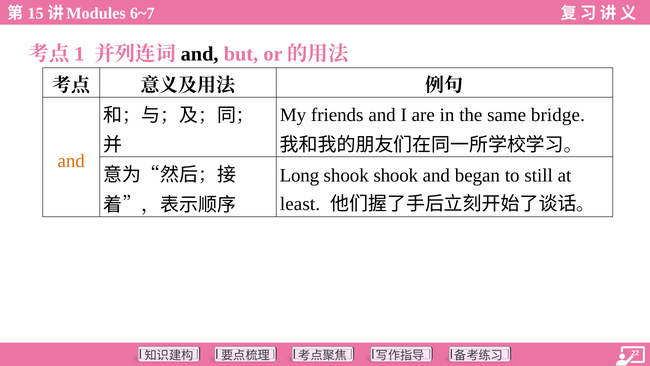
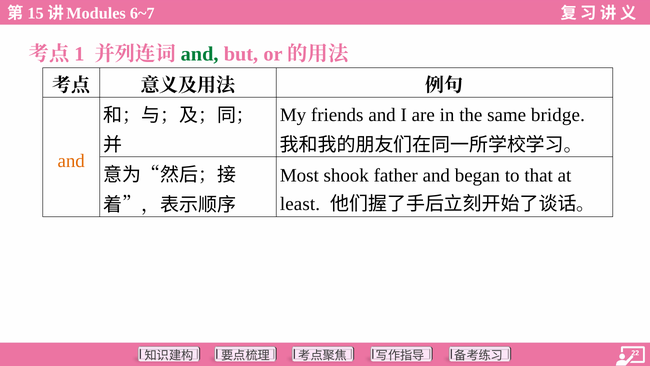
and colour: black -> green (200, 54)
Long: Long -> Most (299, 176)
shook shook: shook -> father (396, 176)
still: still -> that (539, 176)
